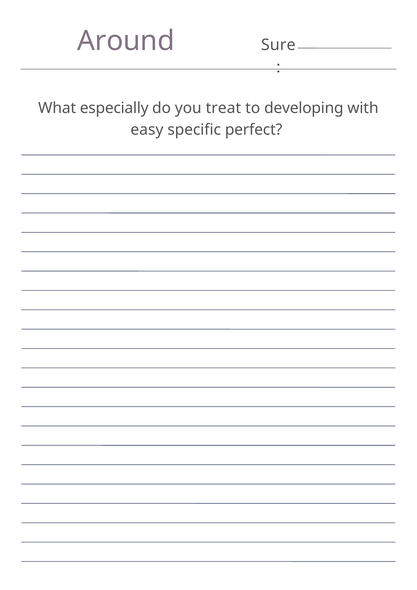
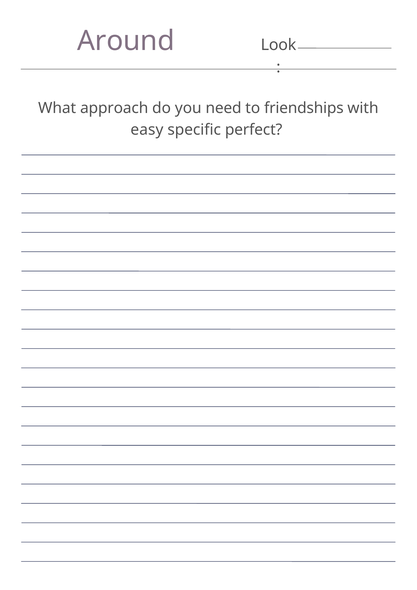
Sure: Sure -> Look (278, 45)
especially: especially -> approach (114, 108)
treat: treat -> need (224, 108)
developing: developing -> friendships (304, 108)
